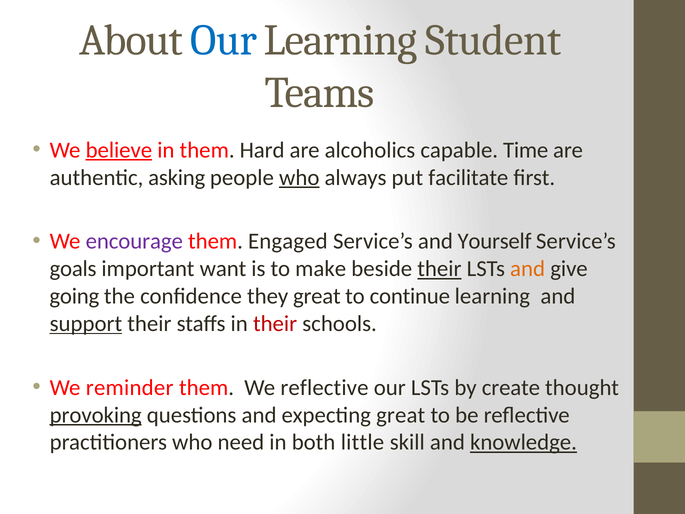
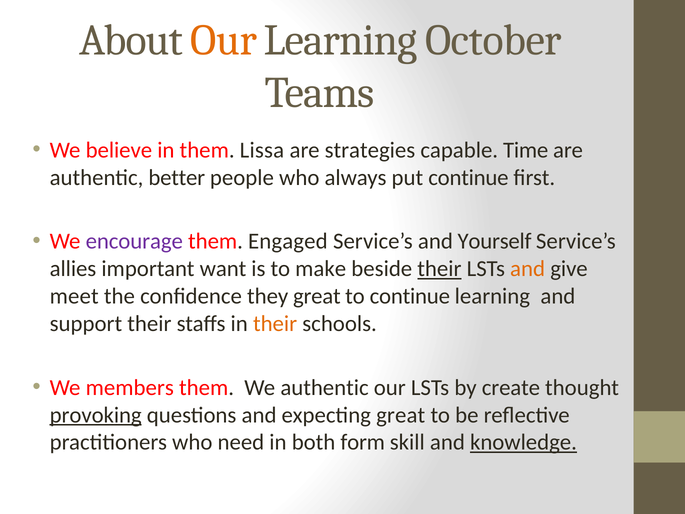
Our colour: blue -> orange (224, 40)
Student: Student -> October (493, 40)
believe underline: present -> none (119, 150)
Hard: Hard -> Lissa (262, 150)
alcoholics: alcoholics -> strategies (370, 150)
asking: asking -> better (177, 177)
who underline: present -> none (299, 177)
put facilitate: facilitate -> continue (468, 177)
goals: goals -> allies (73, 269)
going: going -> meet (74, 296)
support underline: present -> none (86, 324)
their colour: red -> orange (275, 324)
reminder: reminder -> members (130, 387)
We reflective: reflective -> authentic (325, 387)
little: little -> form (363, 442)
